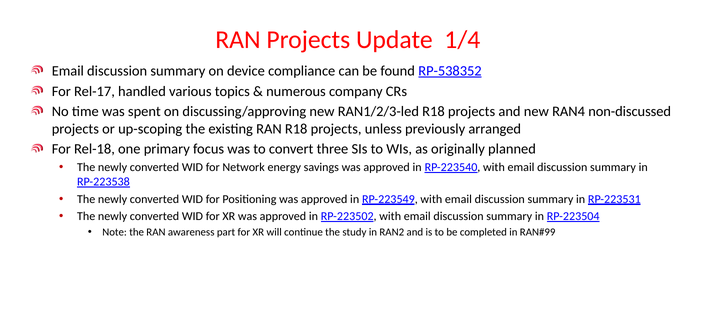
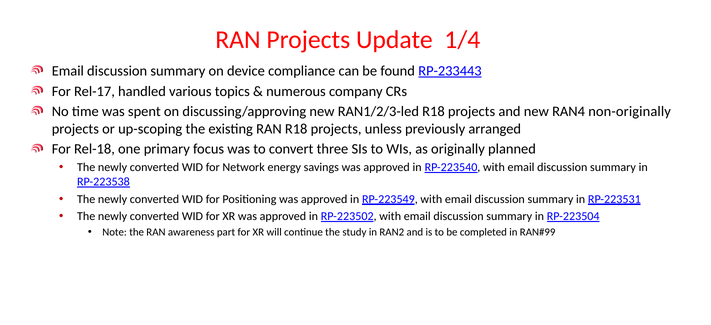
RP-538352: RP-538352 -> RP-233443 (450, 71)
non-discussed: non-discussed -> non-originally (630, 112)
